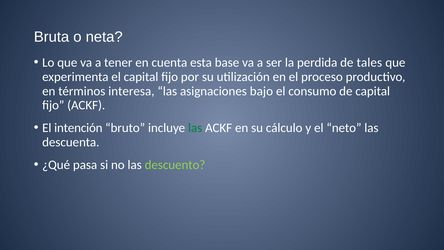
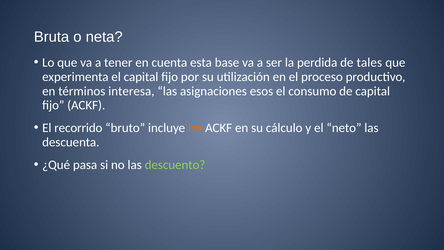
bajo: bajo -> esos (261, 91)
intención: intención -> recorrido (78, 128)
las colour: green -> orange (195, 128)
